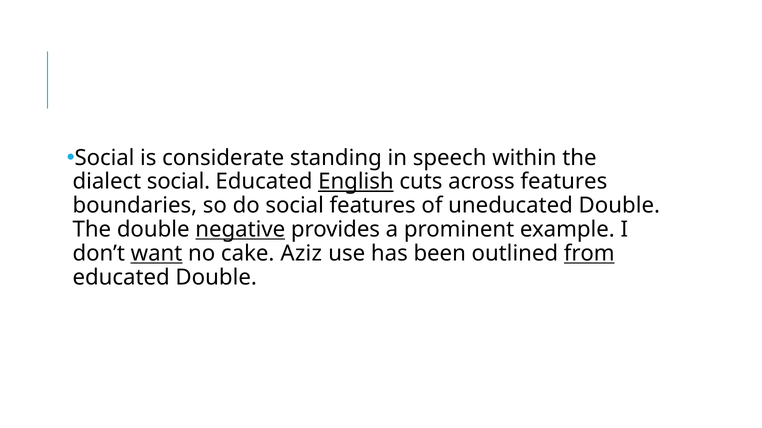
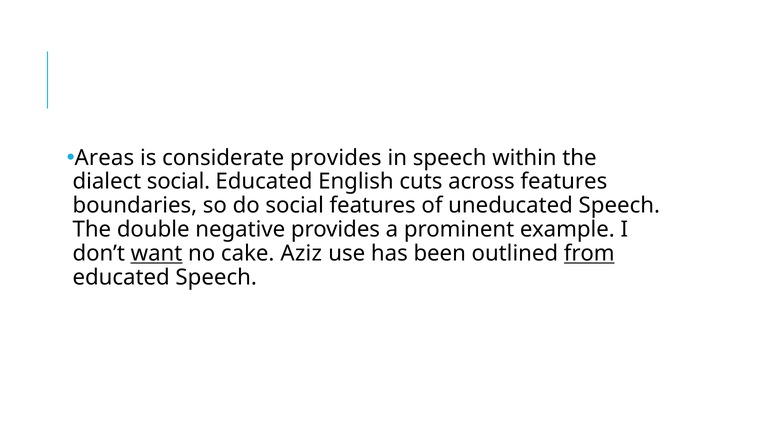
Social: Social -> Areas (104, 158)
considerate standing: standing -> provides (336, 158)
English underline: present -> none (356, 182)
uneducated Double: Double -> Speech (619, 206)
negative underline: present -> none (240, 230)
educated Double: Double -> Speech (216, 278)
